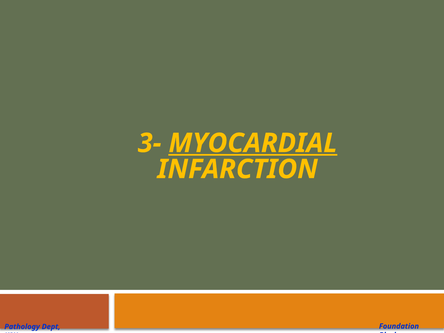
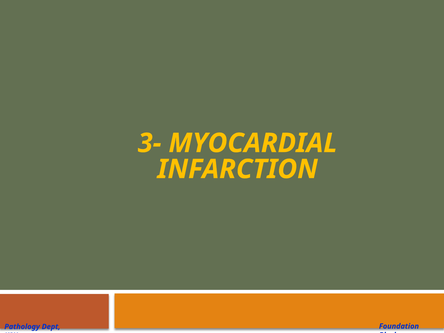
MYOCARDIAL underline: present -> none (253, 143)
